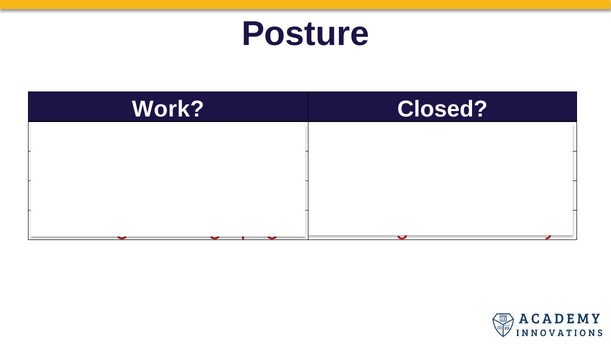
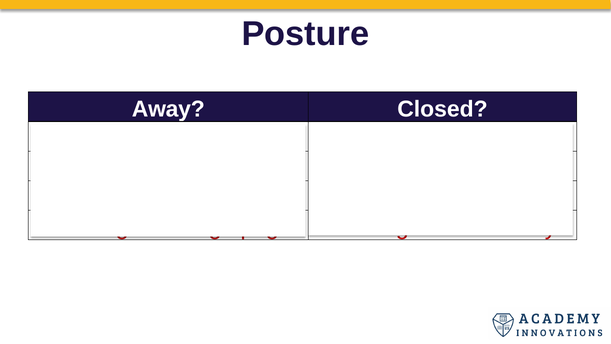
Work: Work -> Away (168, 109)
